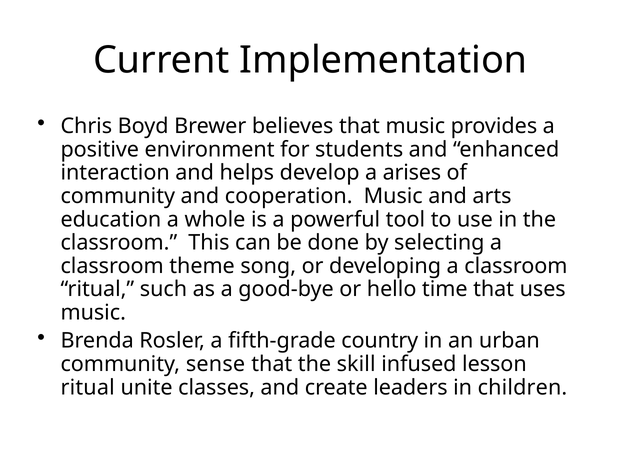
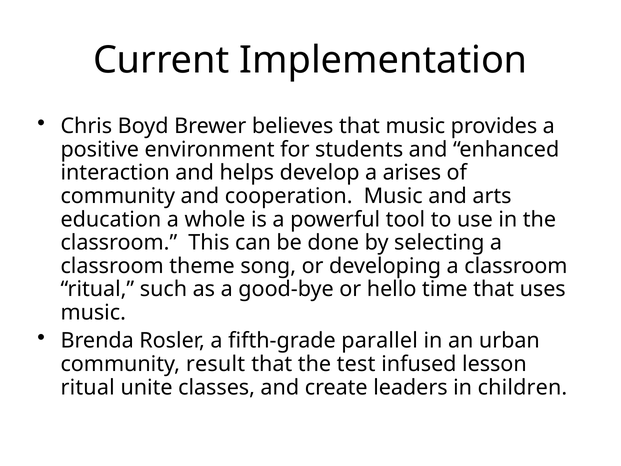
country: country -> parallel (380, 341)
sense: sense -> result (216, 364)
skill: skill -> test (356, 364)
